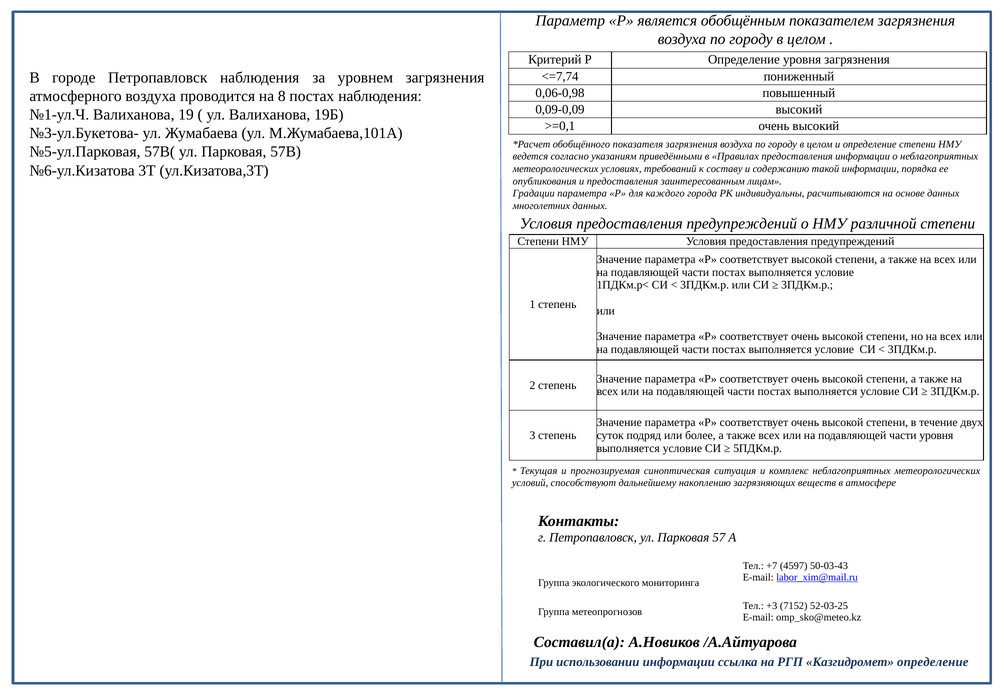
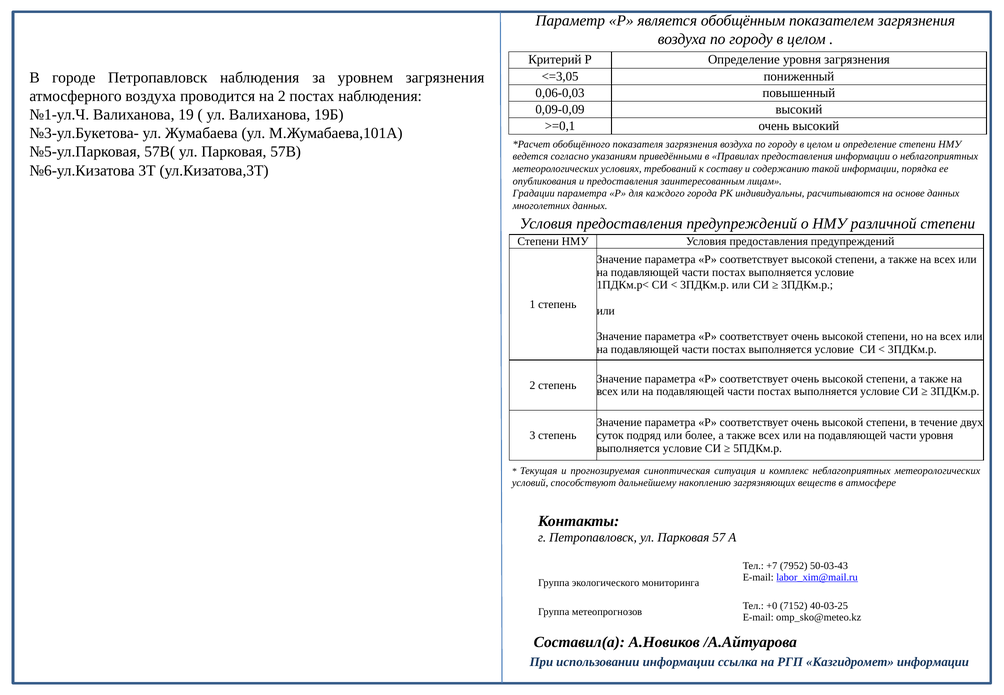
<=7,74: <=7,74 -> <=3,05 (560, 76)
0,06-0,98: 0,06-0,98 -> 0,06-0,03 (560, 93)
на 8: 8 -> 2 (282, 96)
4597: 4597 -> 7952 (794, 566)
+3: +3 -> +0 (772, 606)
52-03-25: 52-03-25 -> 40-03-25 (829, 606)
Казгидромет определение: определение -> информации (933, 662)
